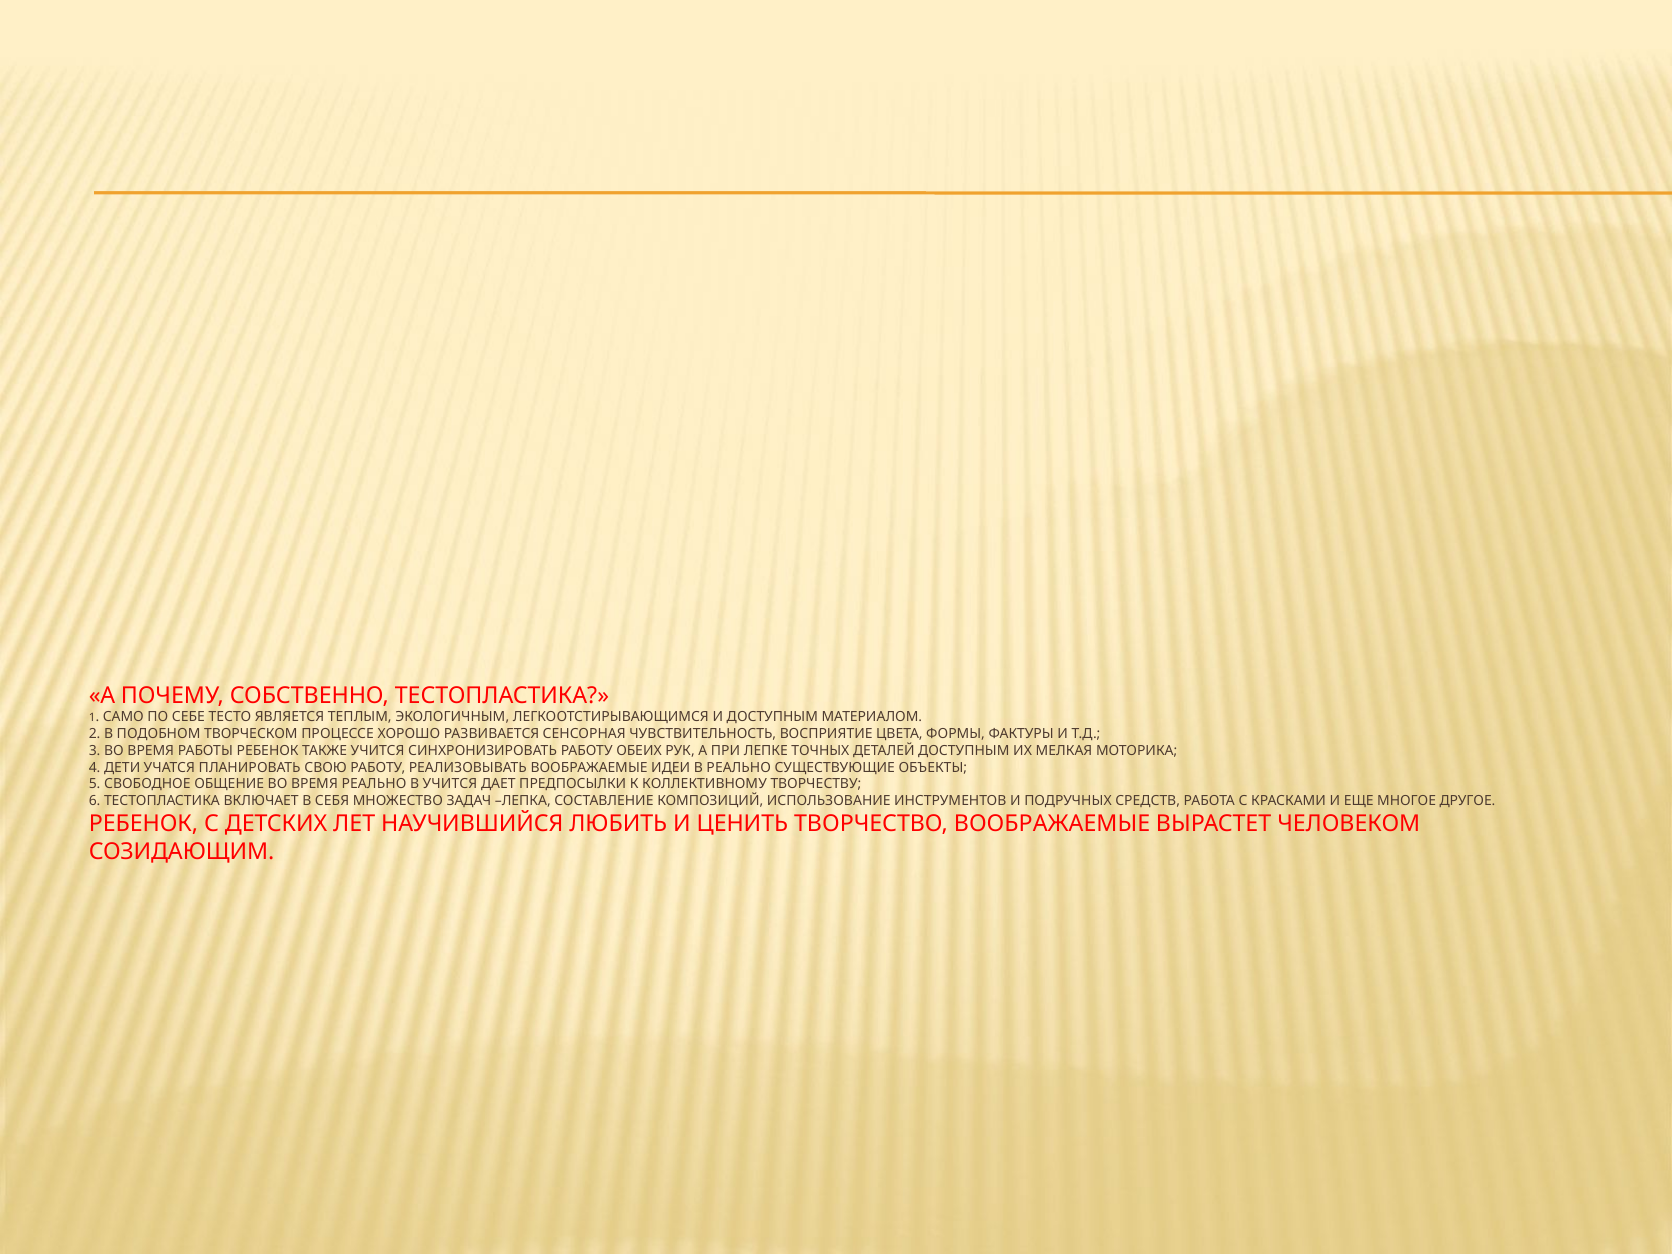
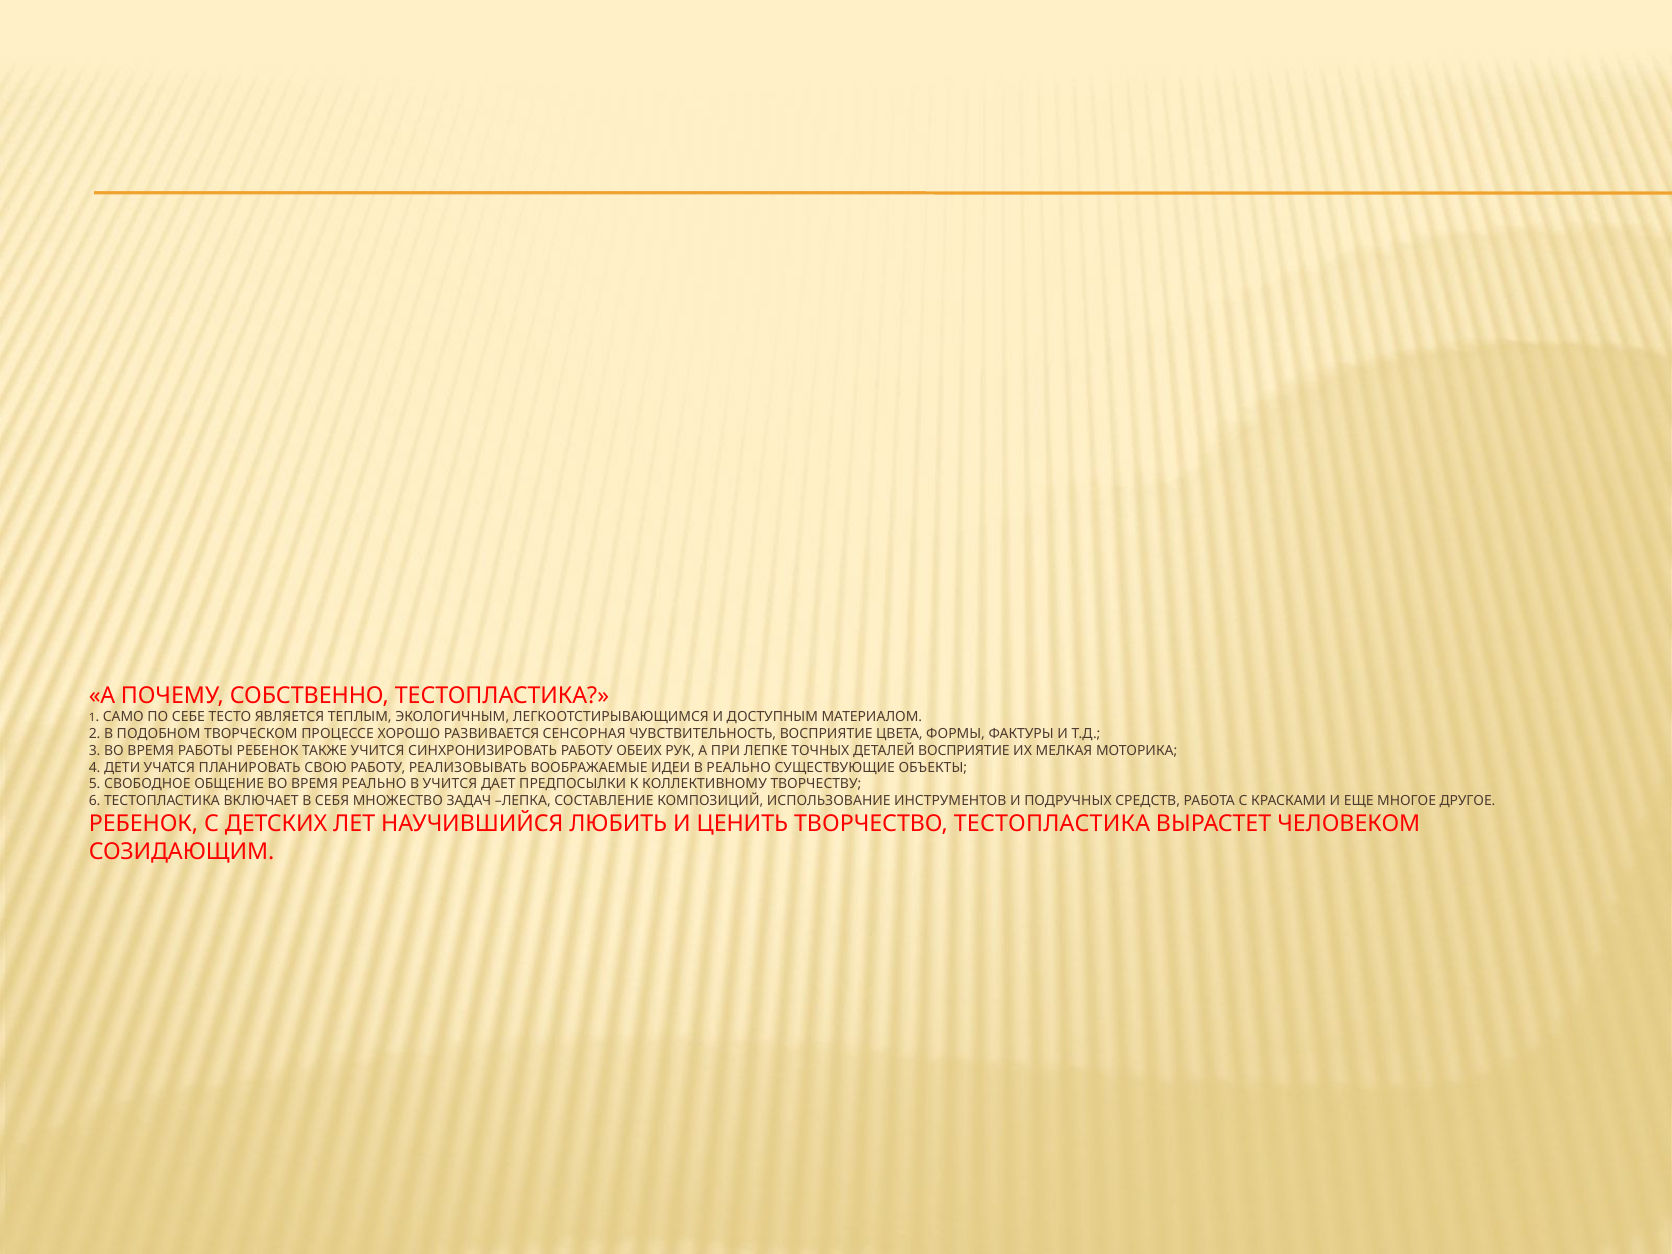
ДЕТАЛЕЙ ДОСТУПНЫМ: ДОСТУПНЫМ -> ВОСПРИЯТИЕ (964, 751)
ТВОРЧЕСТВО ВООБРАЖАЕМЫЕ: ВООБРАЖАЕМЫЕ -> ТЕСТОПЛАСТИКА (1052, 824)
